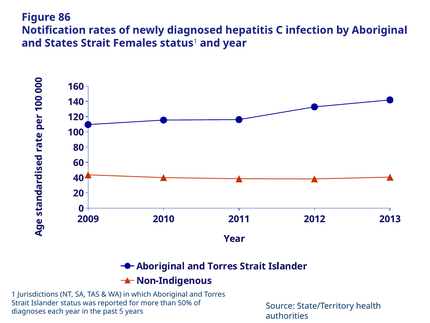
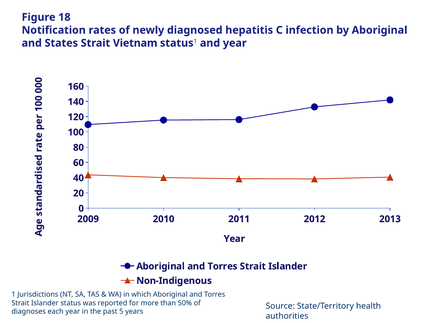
86: 86 -> 18 (64, 17)
Females: Females -> Vietnam (135, 43)
